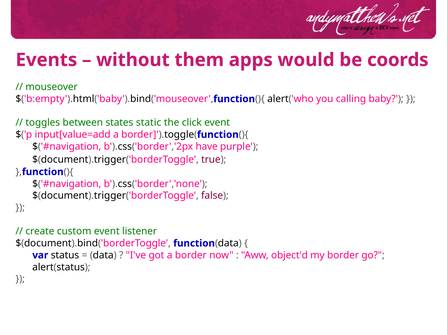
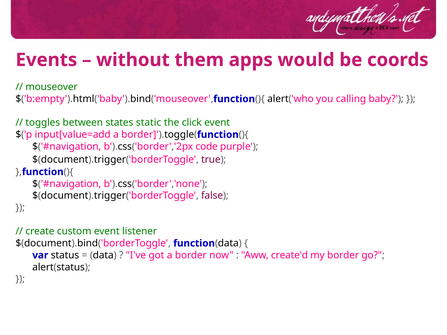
have: have -> code (207, 147)
object'd: object'd -> create'd (289, 255)
